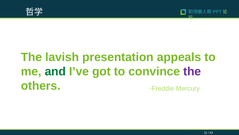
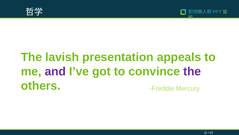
and colour: green -> purple (55, 71)
